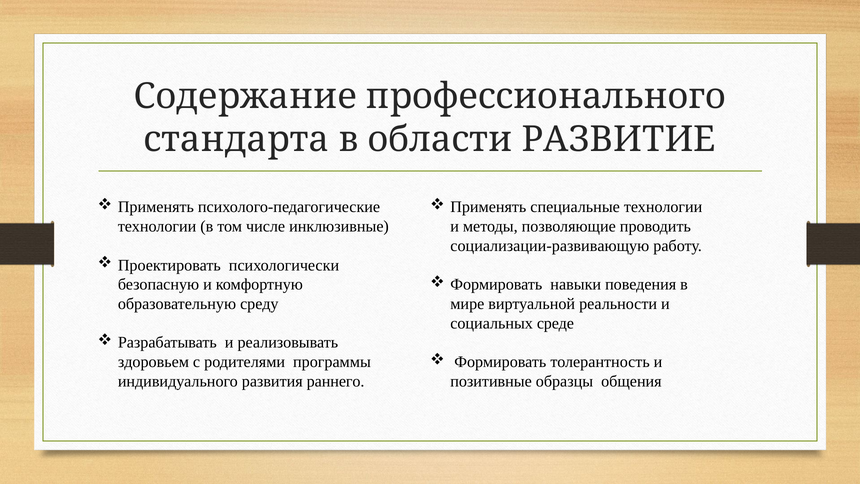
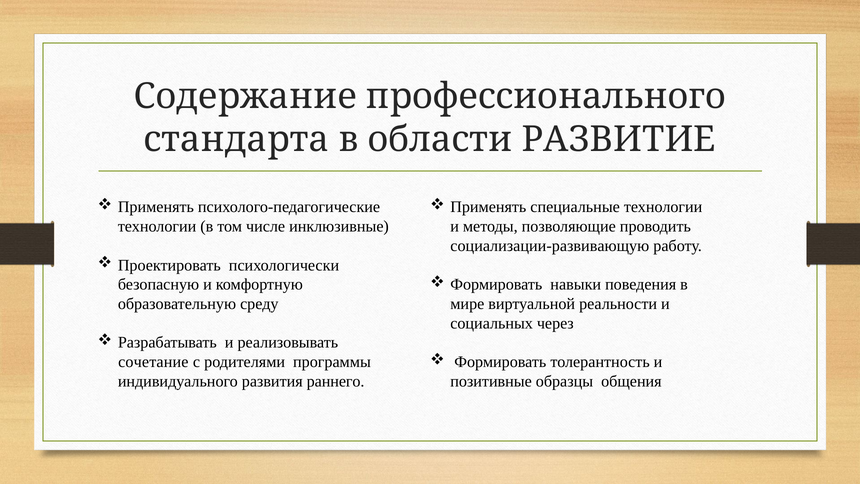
среде: среде -> через (555, 323)
здоровьем: здоровьем -> сочетание (153, 362)
